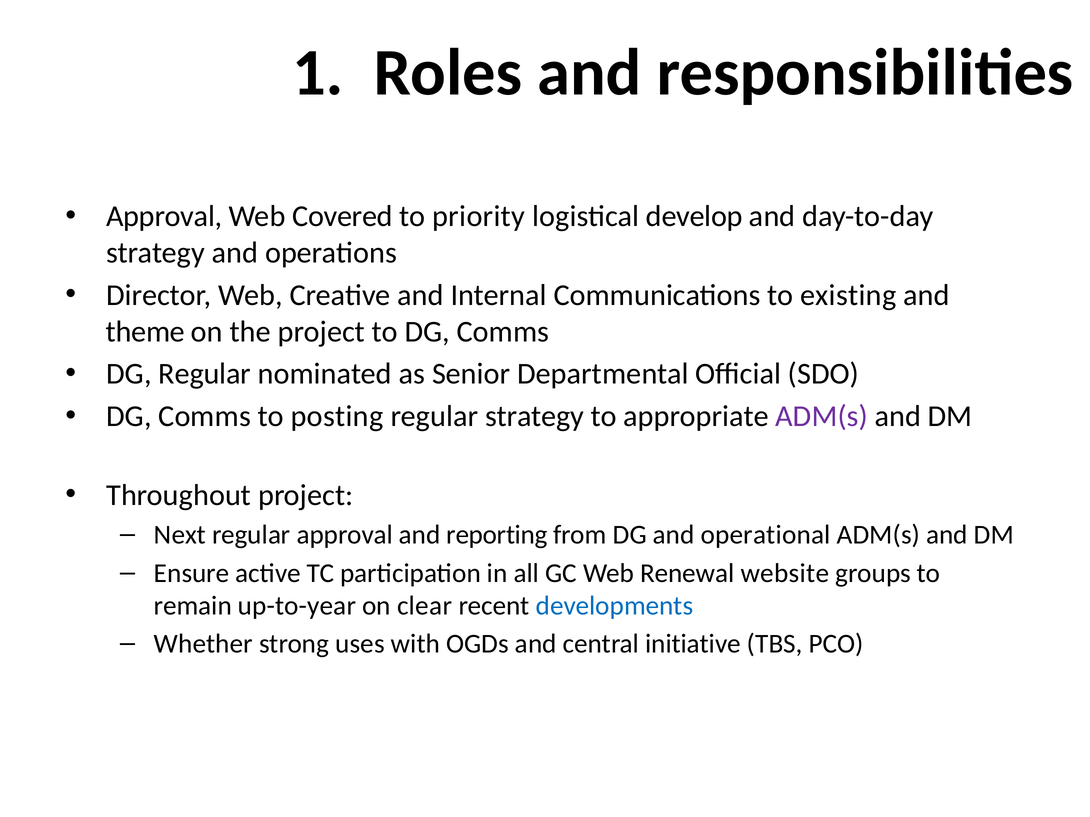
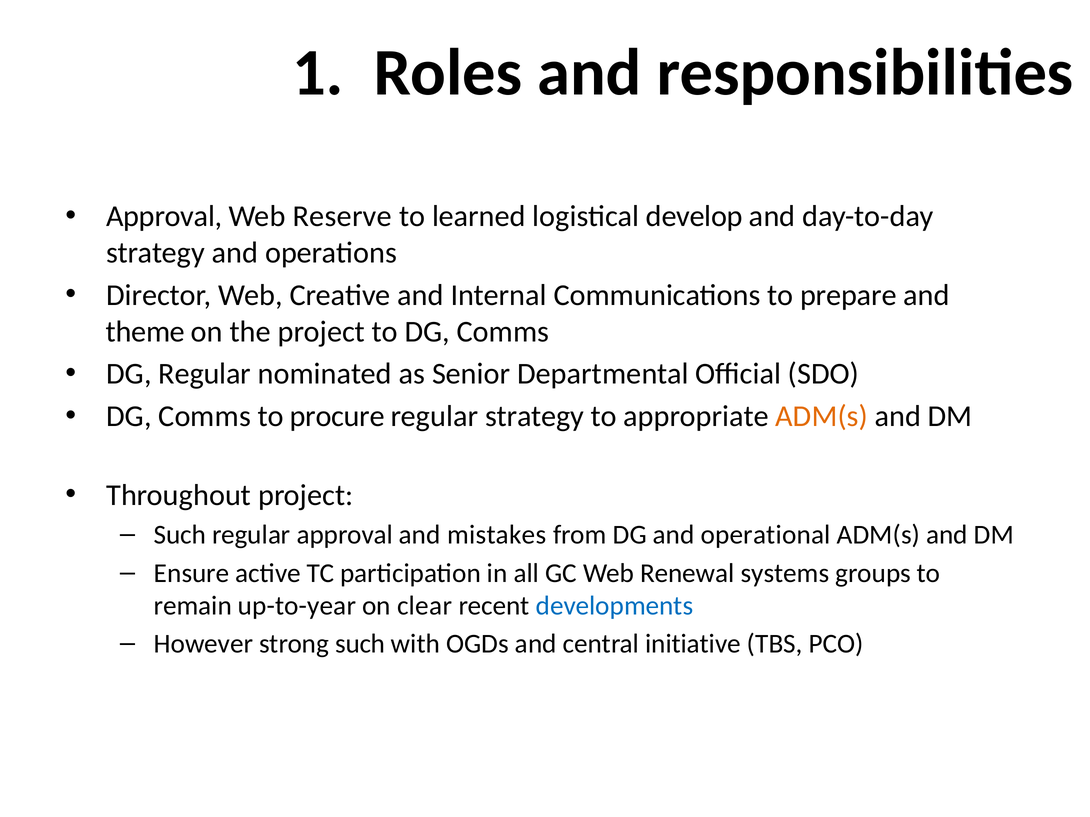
Covered: Covered -> Reserve (342, 217)
priority: priority -> learned (479, 217)
existing: existing -> prepare (848, 295)
posting: posting -> procure (337, 417)
ADM(s colour: purple -> orange (822, 417)
Next: Next -> Such (180, 535)
reporting: reporting -> mistakes (497, 535)
website: website -> systems (785, 573)
Whether: Whether -> However (203, 644)
strong uses: uses -> such (360, 644)
